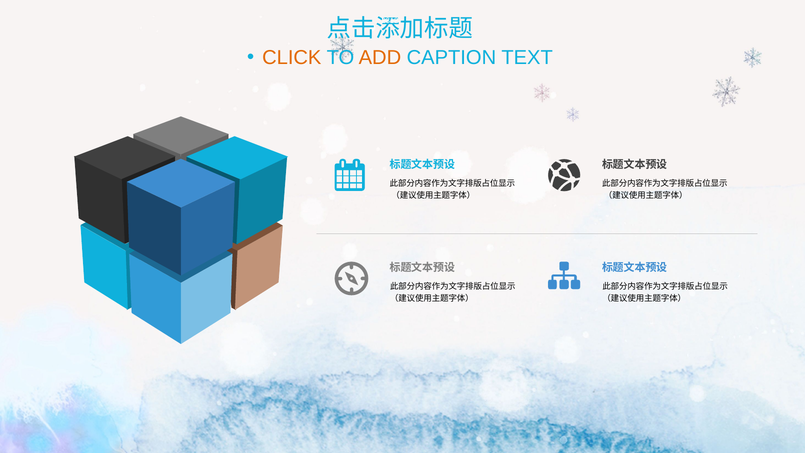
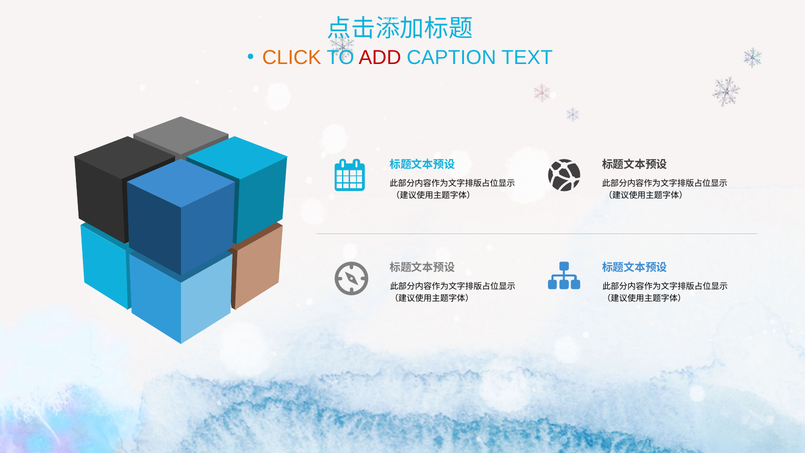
ADD colour: orange -> red (380, 57)
